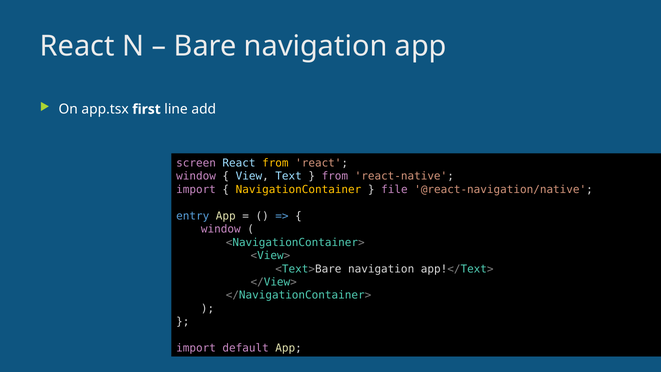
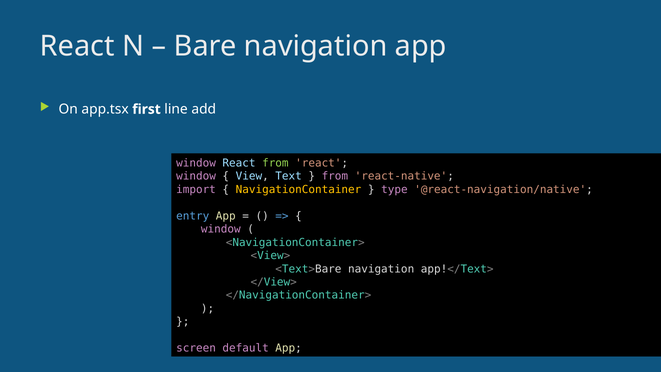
screen: screen -> window (196, 163)
from colour: yellow -> light green (275, 163)
file: file -> type (394, 189)
import: import -> screen (196, 348)
